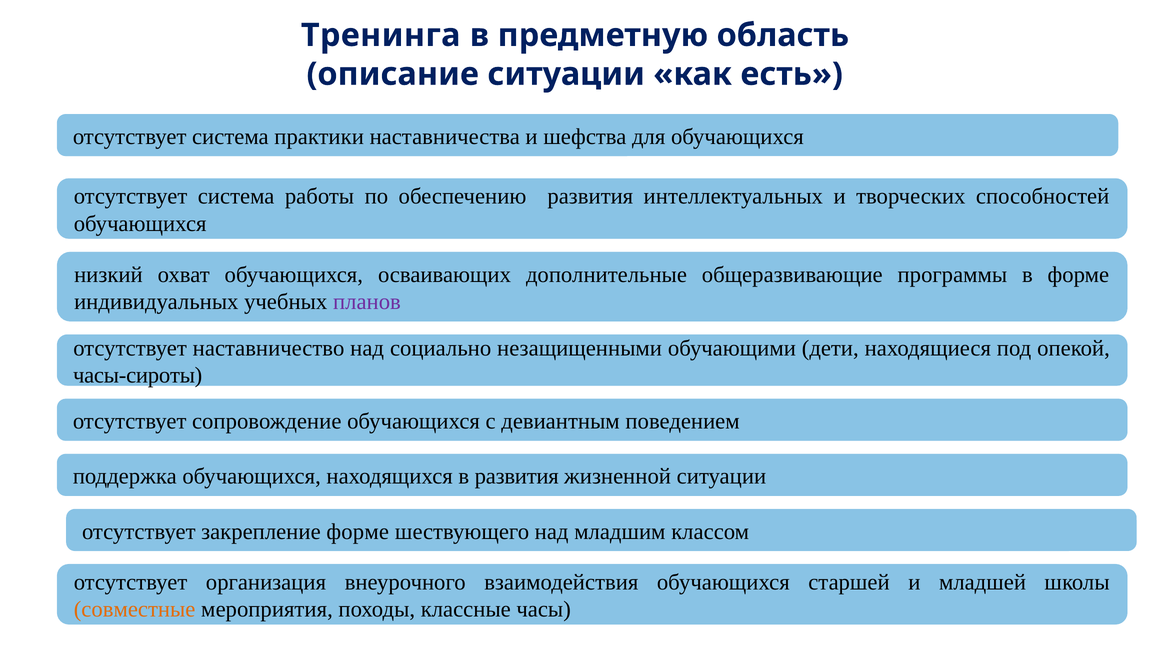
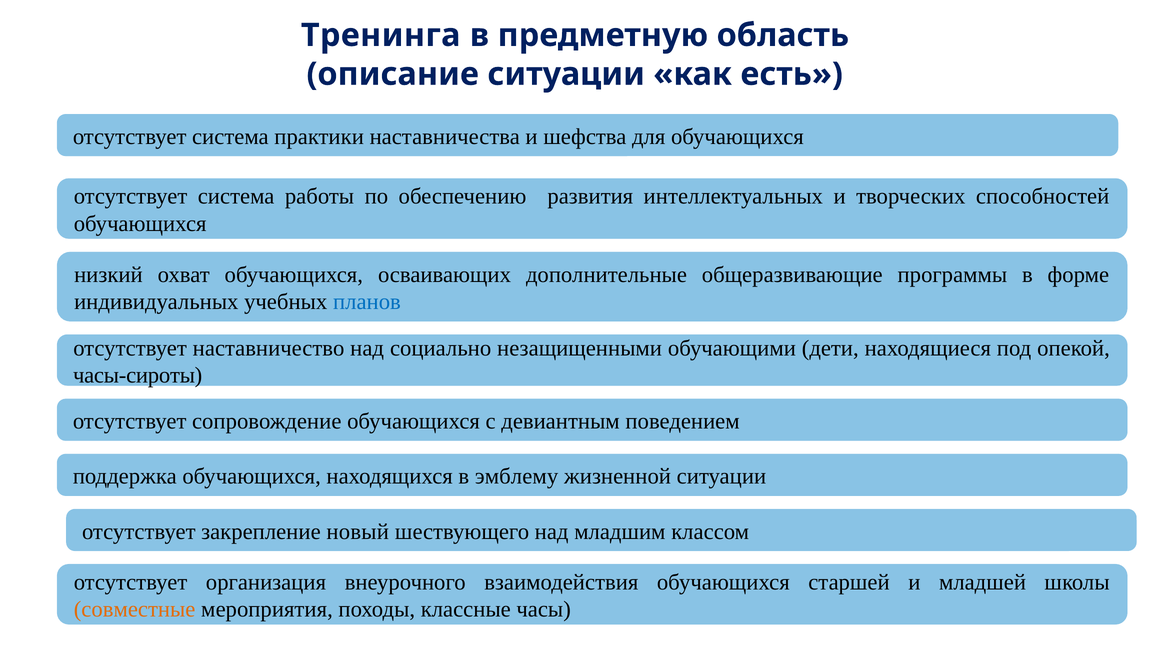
планов colour: purple -> blue (367, 302)
в развития: развития -> эмблему (517, 476)
закрепление форме: форме -> новый (358, 531)
